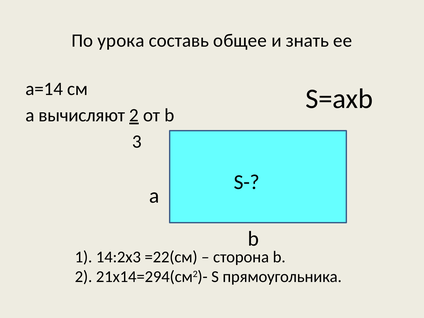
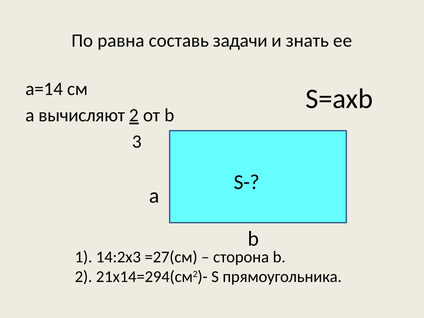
урока: урока -> равна (121, 41)
общее: общее -> задачи (240, 41)
=22(см: =22(см -> =27(см (171, 257)
